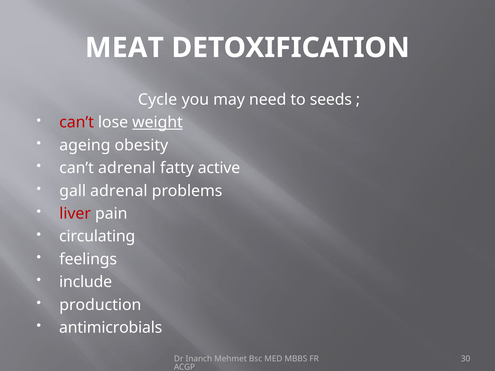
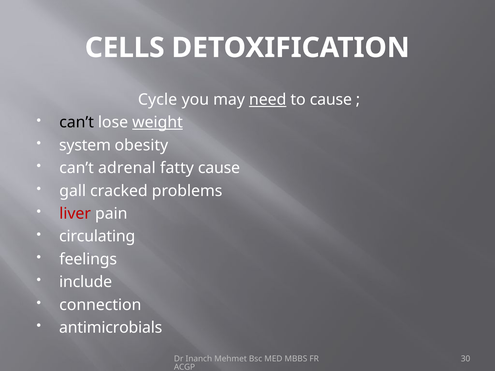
MEAT: MEAT -> CELLS (125, 48)
need underline: none -> present (268, 100)
to seeds: seeds -> cause (331, 100)
can’t colour: red -> black (77, 122)
ageing: ageing -> system (85, 145)
fatty active: active -> cause (219, 168)
gall adrenal: adrenal -> cracked (119, 191)
production: production -> connection (100, 305)
